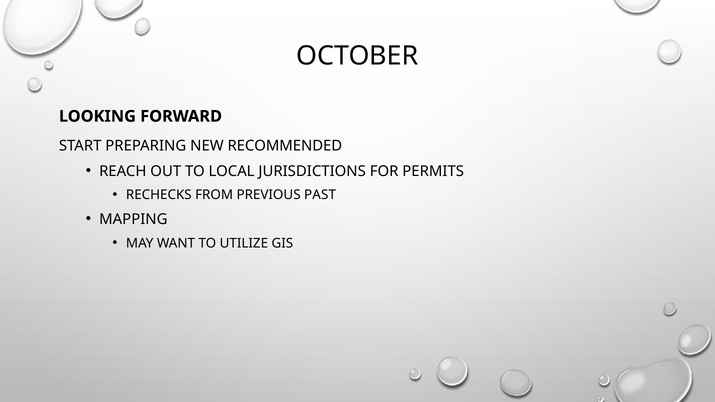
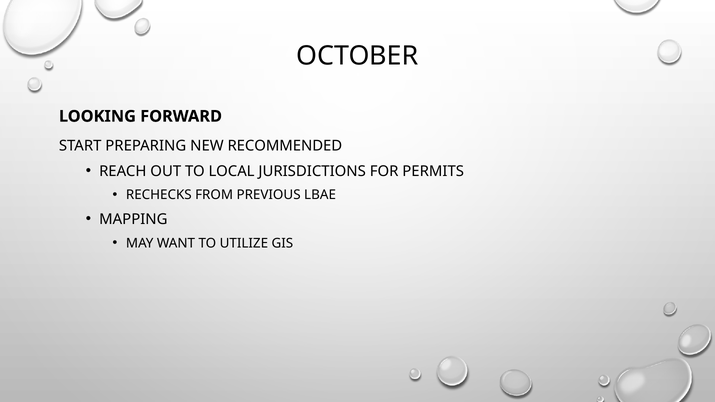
PAST: PAST -> LBAE (320, 195)
